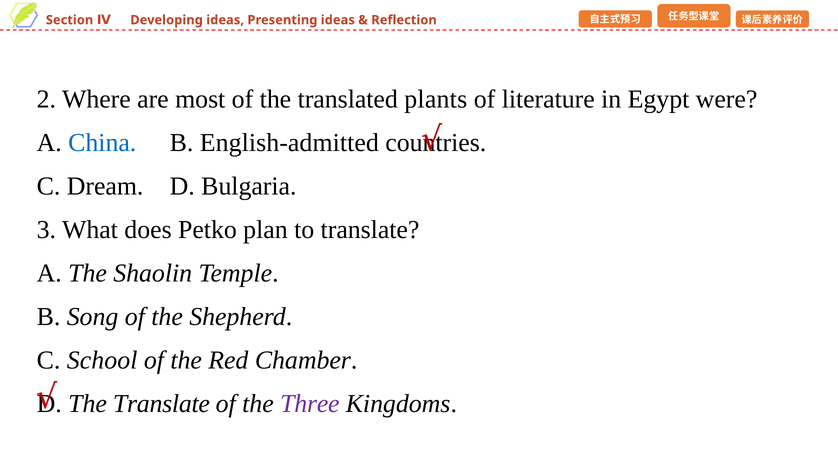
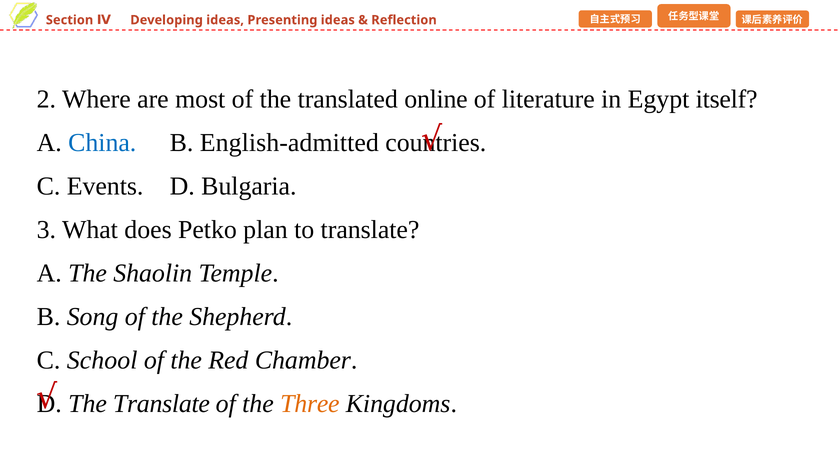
plants: plants -> online (436, 99)
were: were -> itself (727, 99)
Dream: Dream -> Events (105, 186)
Three colour: purple -> orange (310, 404)
